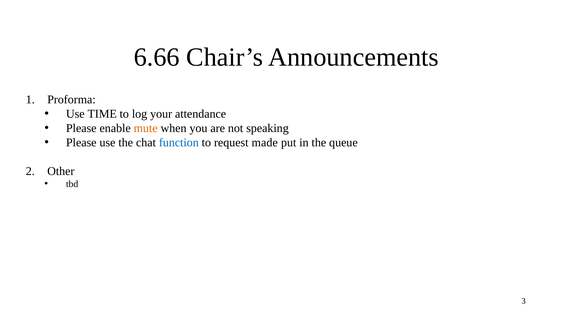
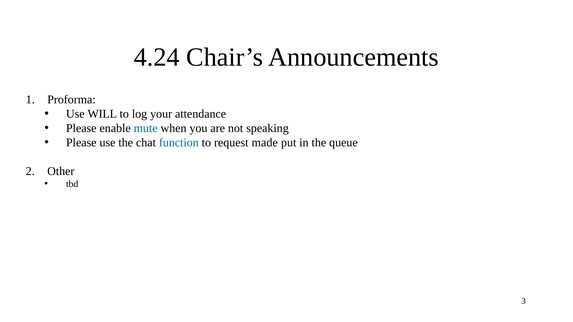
6.66: 6.66 -> 4.24 (157, 57)
TIME: TIME -> WILL (102, 114)
mute colour: orange -> blue (146, 128)
